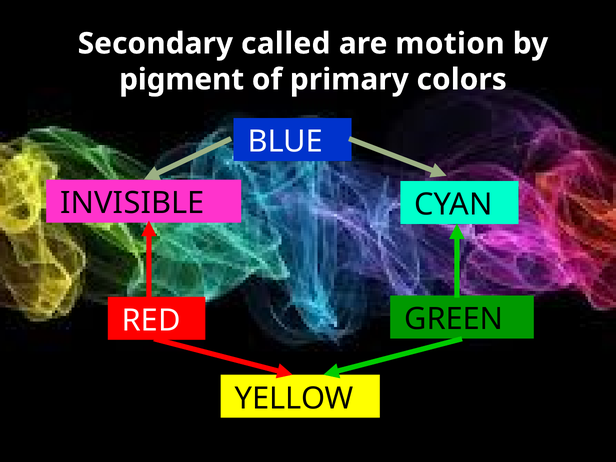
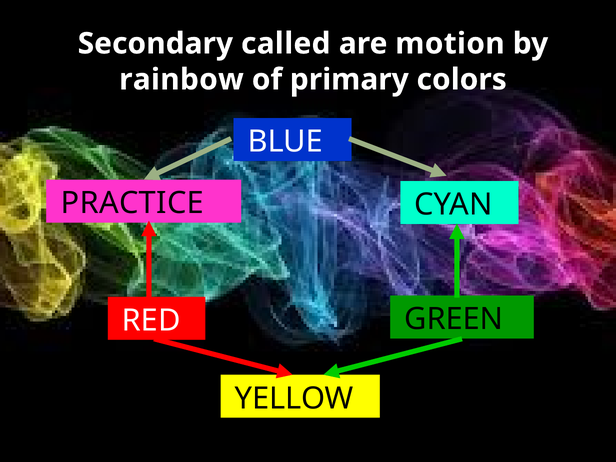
pigment: pigment -> rainbow (181, 80)
INVISIBLE: INVISIBLE -> PRACTICE (132, 203)
